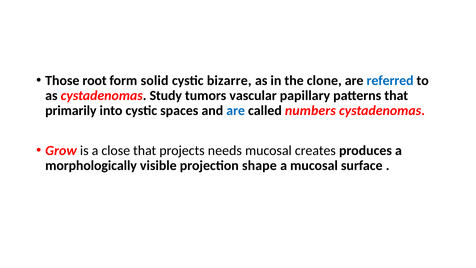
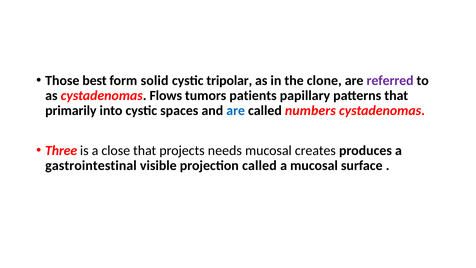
root: root -> best (95, 80)
bizarre: bizarre -> tripolar (229, 80)
referred colour: blue -> purple (390, 80)
Study: Study -> Flows (166, 95)
vascular: vascular -> patients (253, 95)
Grow: Grow -> Three (61, 150)
morphologically: morphologically -> gastrointestinal (91, 165)
projection shape: shape -> called (259, 165)
